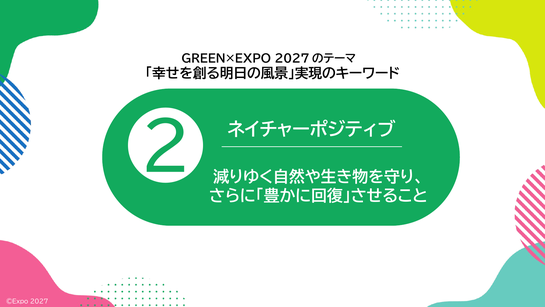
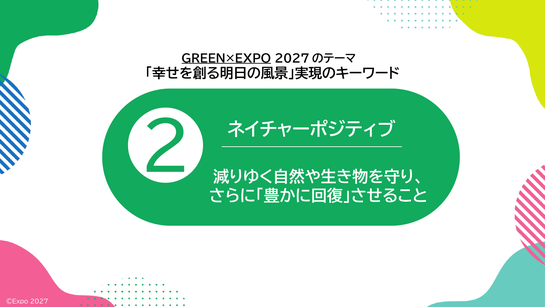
GREEN×EXPO underline: none -> present (226, 58)
